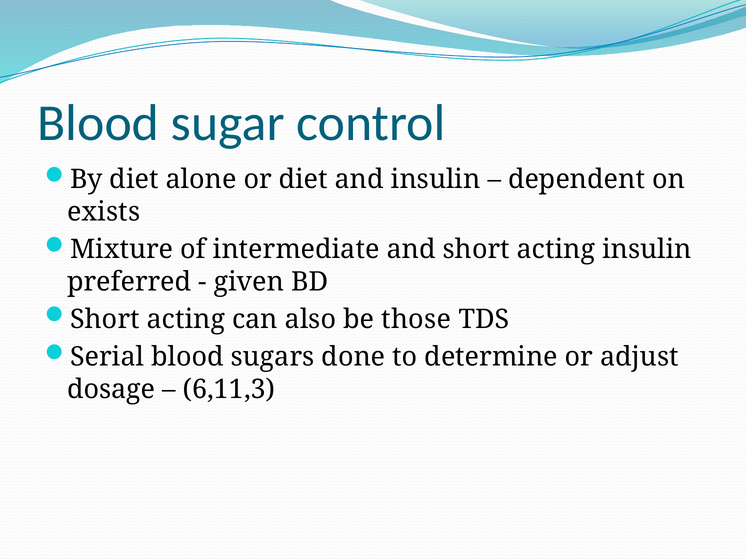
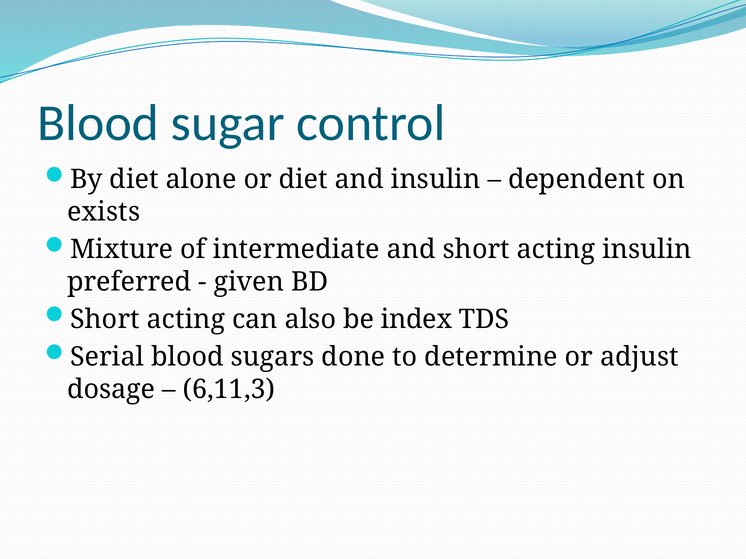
those: those -> index (416, 320)
